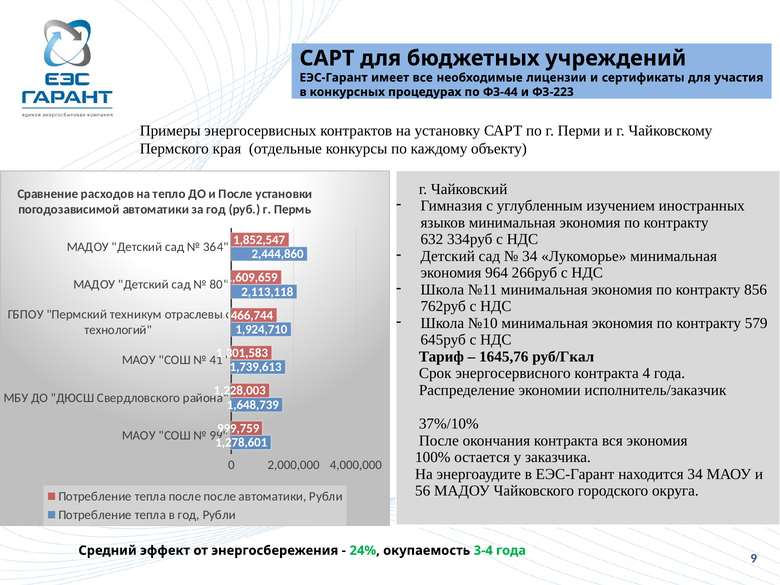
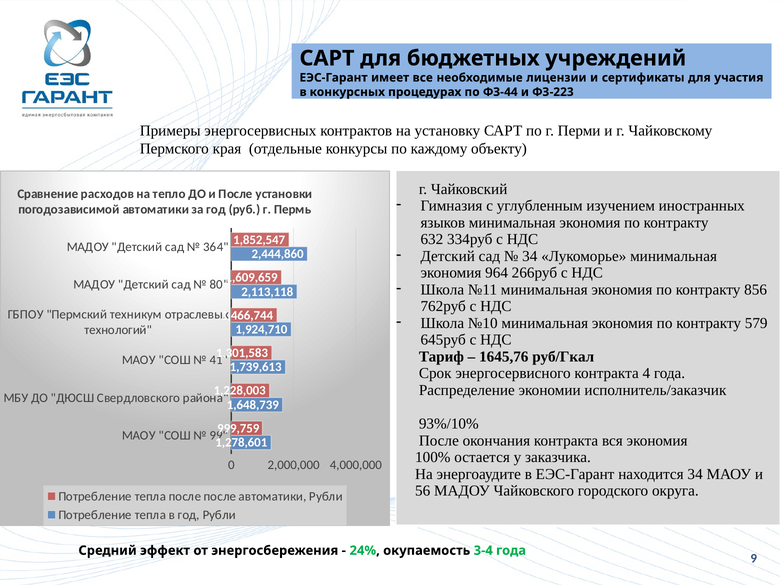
37%/10%: 37%/10% -> 93%/10% (449, 424)
